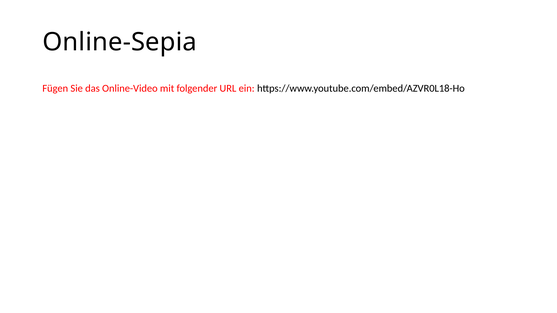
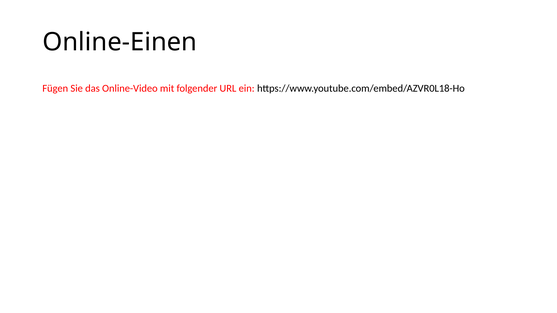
Online-Sepia: Online-Sepia -> Online-Einen (120, 42)
